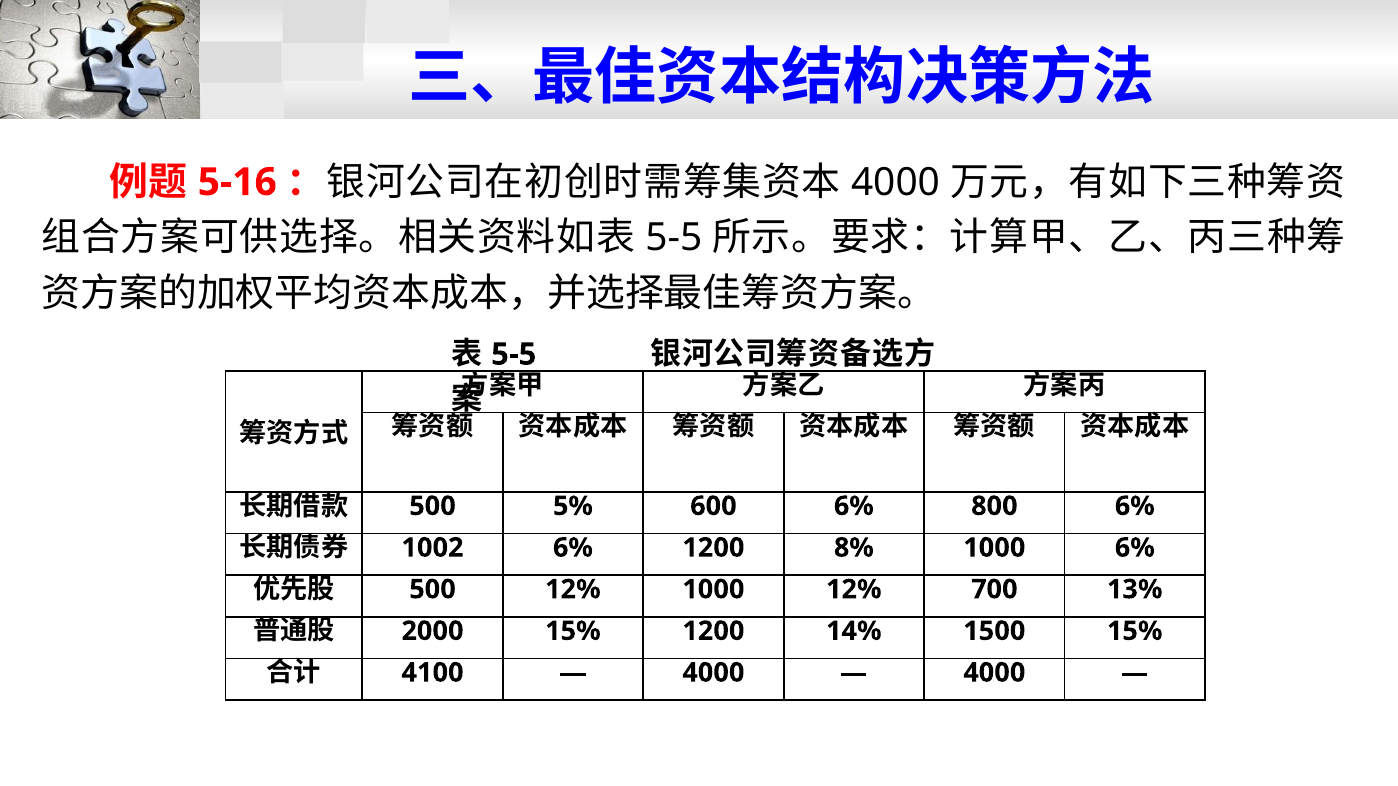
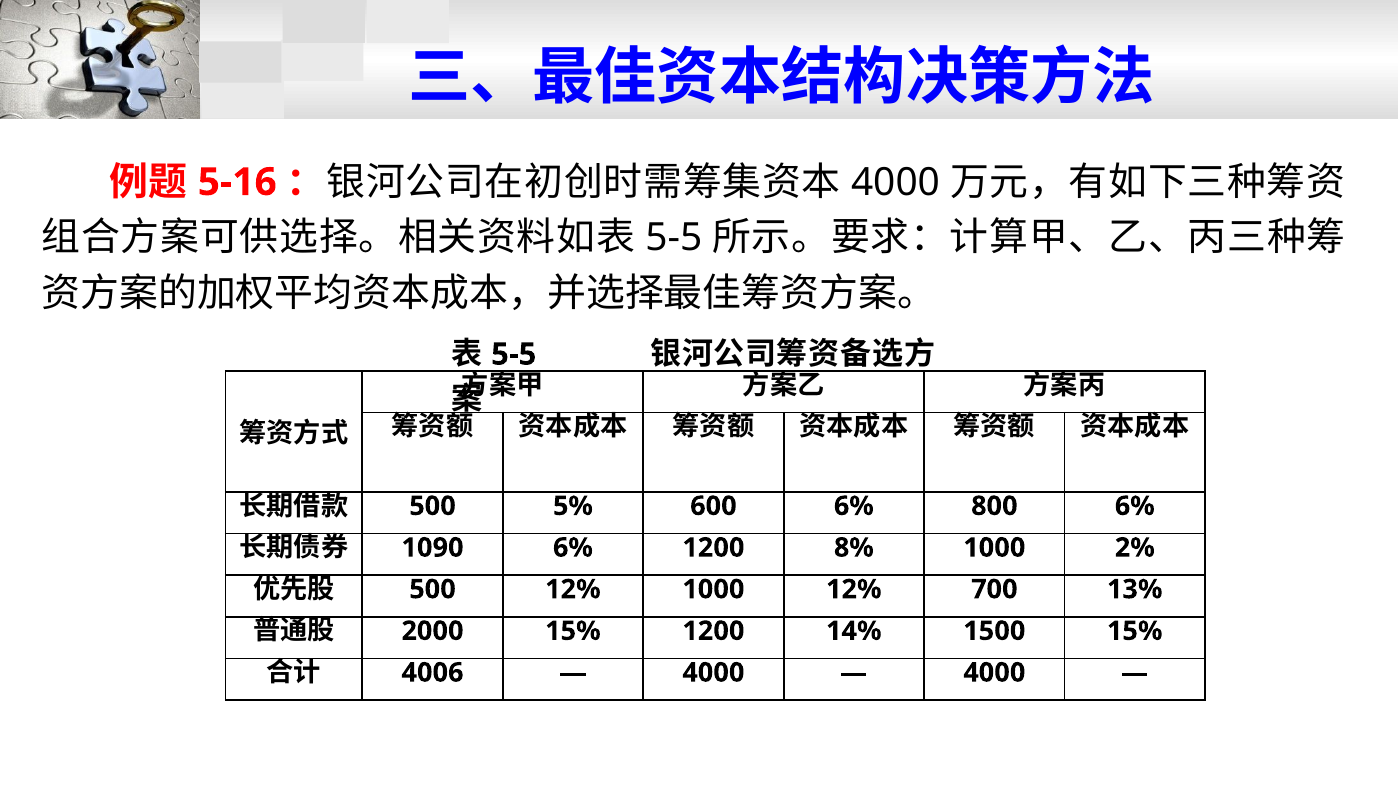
1002: 1002 -> 1090 (433, 548)
1000 6%: 6% -> 2% (1135, 548)
4100: 4100 -> 4006 (433, 673)
